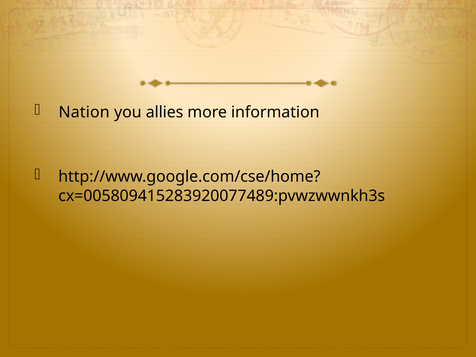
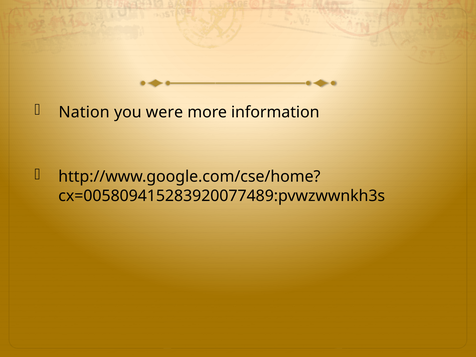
allies: allies -> were (164, 112)
